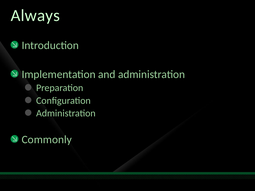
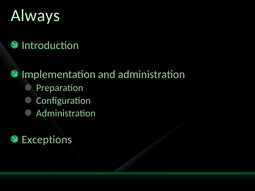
Commonly: Commonly -> Exceptions (47, 140)
